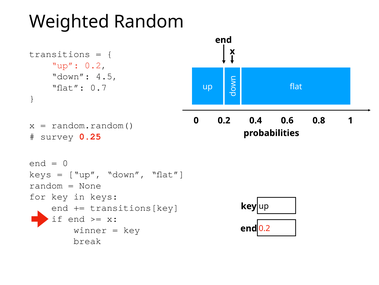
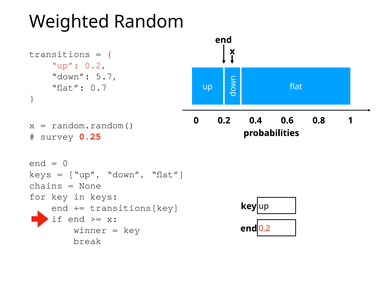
4.5: 4.5 -> 5.7 (107, 76)
random: random -> chains (46, 185)
